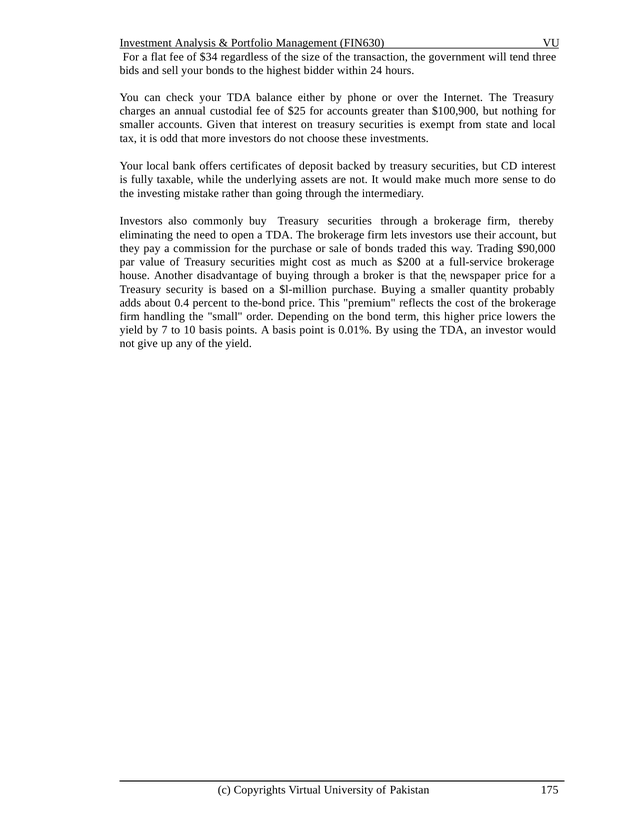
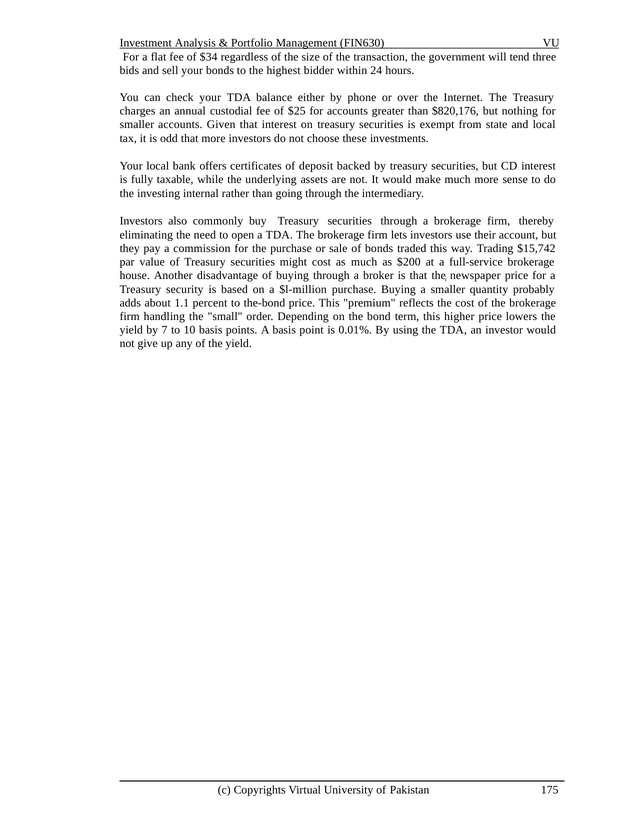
$100,900: $100,900 -> $820,176 (455, 111)
mistake: mistake -> internal (201, 193)
$90,000: $90,000 -> $15,742 (536, 248)
0.4: 0.4 -> 1.1 (182, 303)
